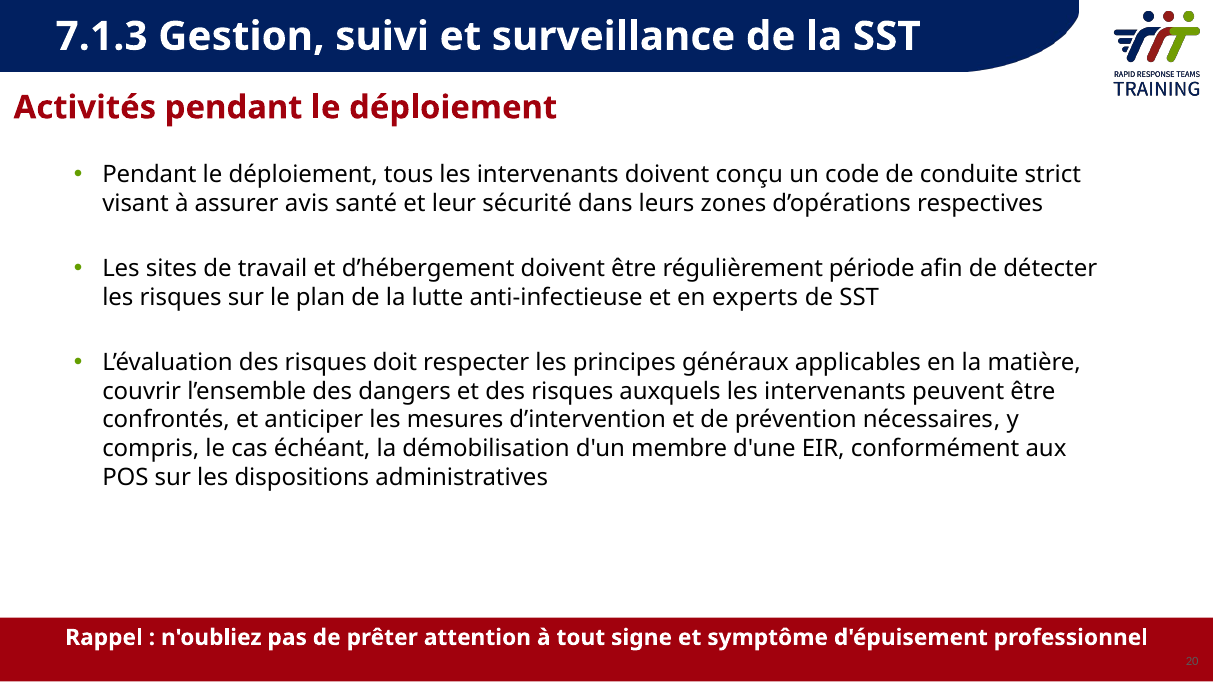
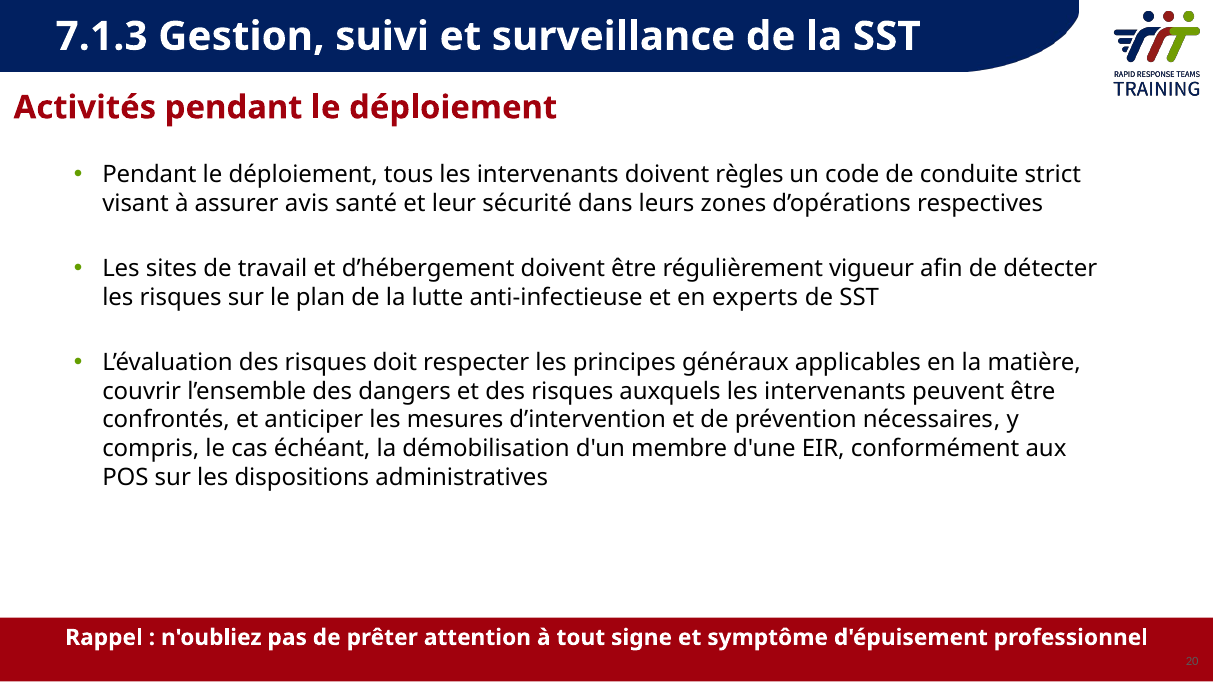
conçu: conçu -> règles (749, 175)
période: période -> vigueur (872, 269)
